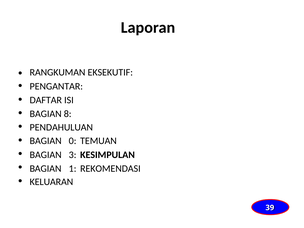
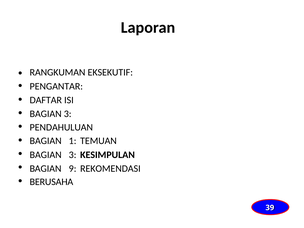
BAGIAN 8: 8 -> 3 (68, 114)
0: 0 -> 1 (73, 141)
1: 1 -> 9 (73, 169)
KELUARAN: KELUARAN -> BERUSAHA (51, 182)
